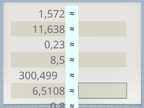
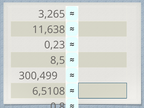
1,572: 1,572 -> 3,265 (52, 14)
